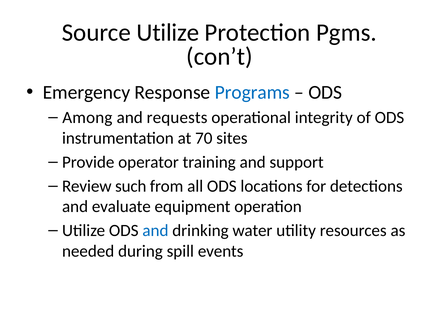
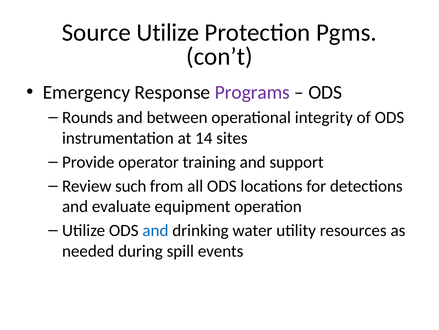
Programs colour: blue -> purple (252, 92)
Among: Among -> Rounds (88, 117)
requests: requests -> between (177, 117)
70: 70 -> 14 (204, 138)
